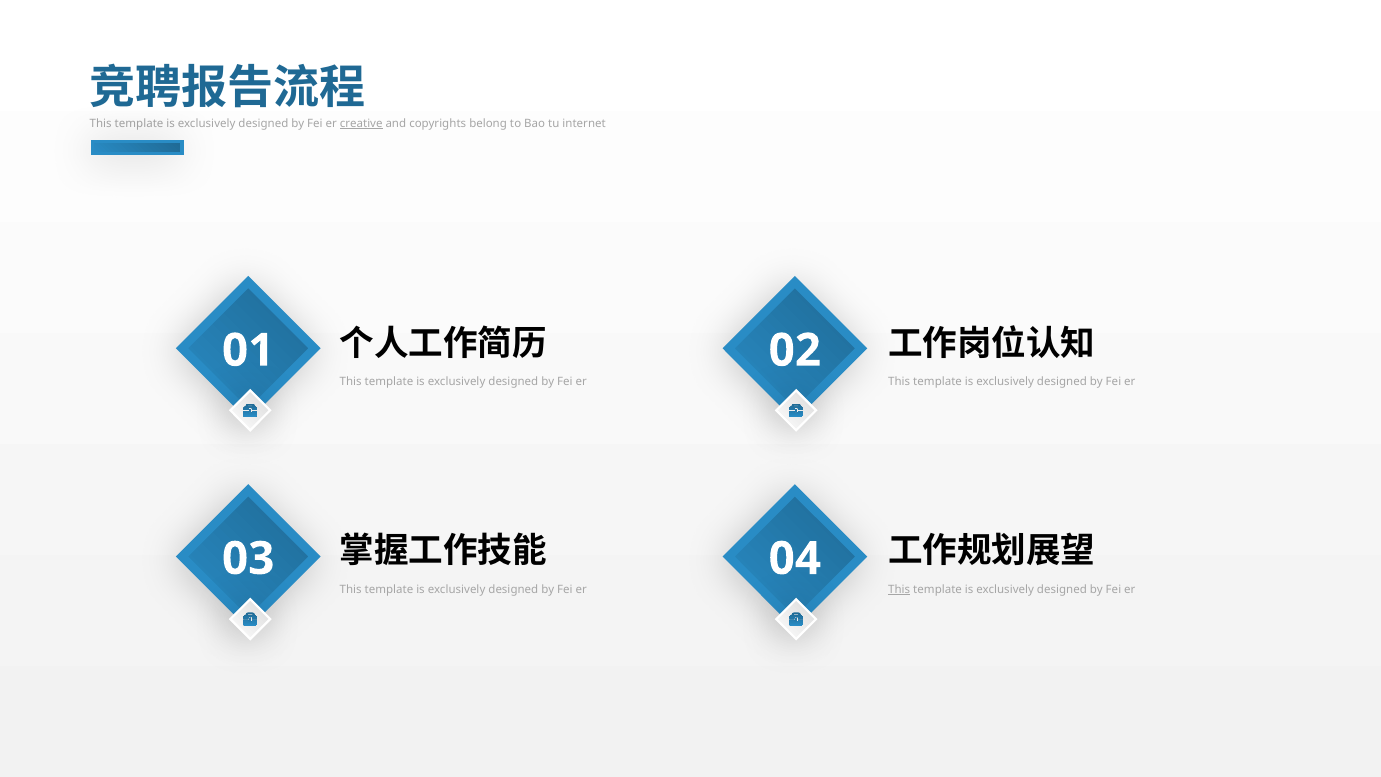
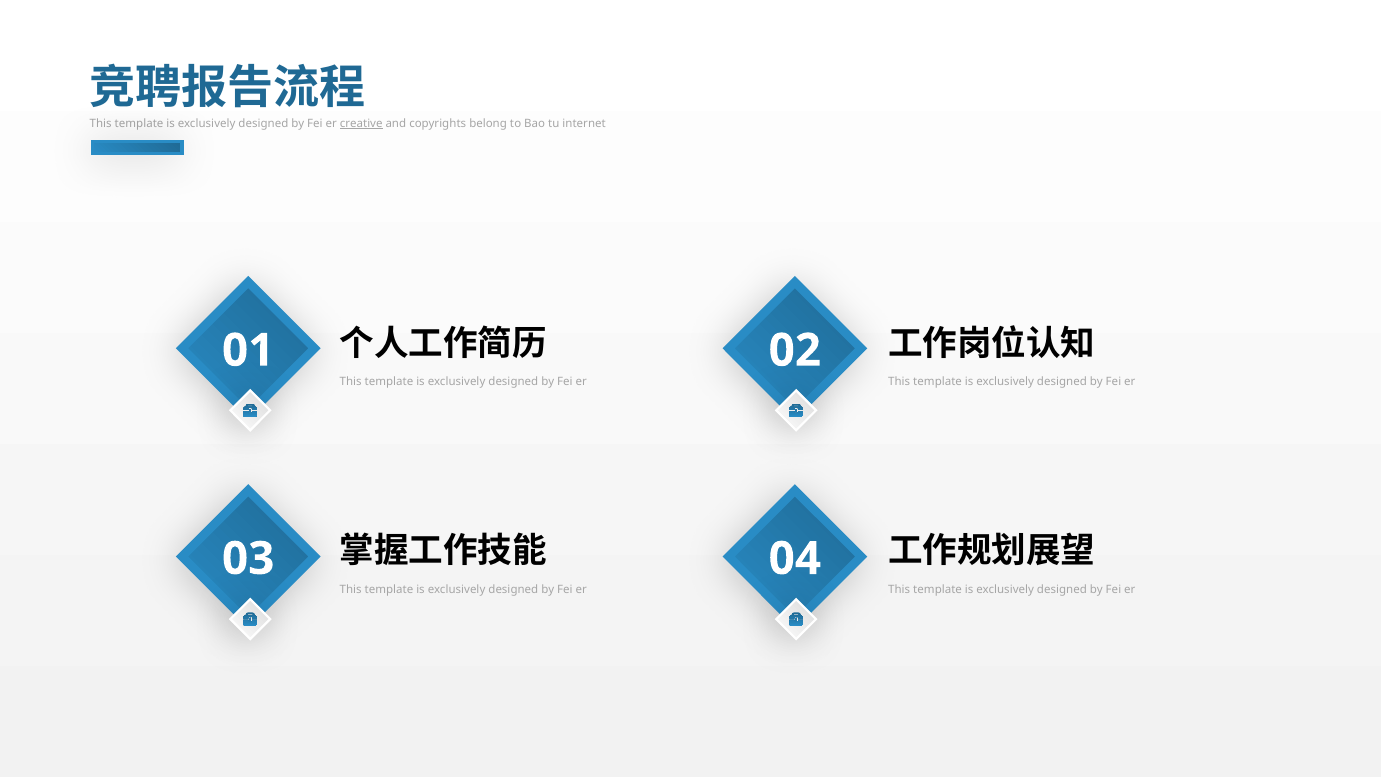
This underline: present -> none (899, 590)
